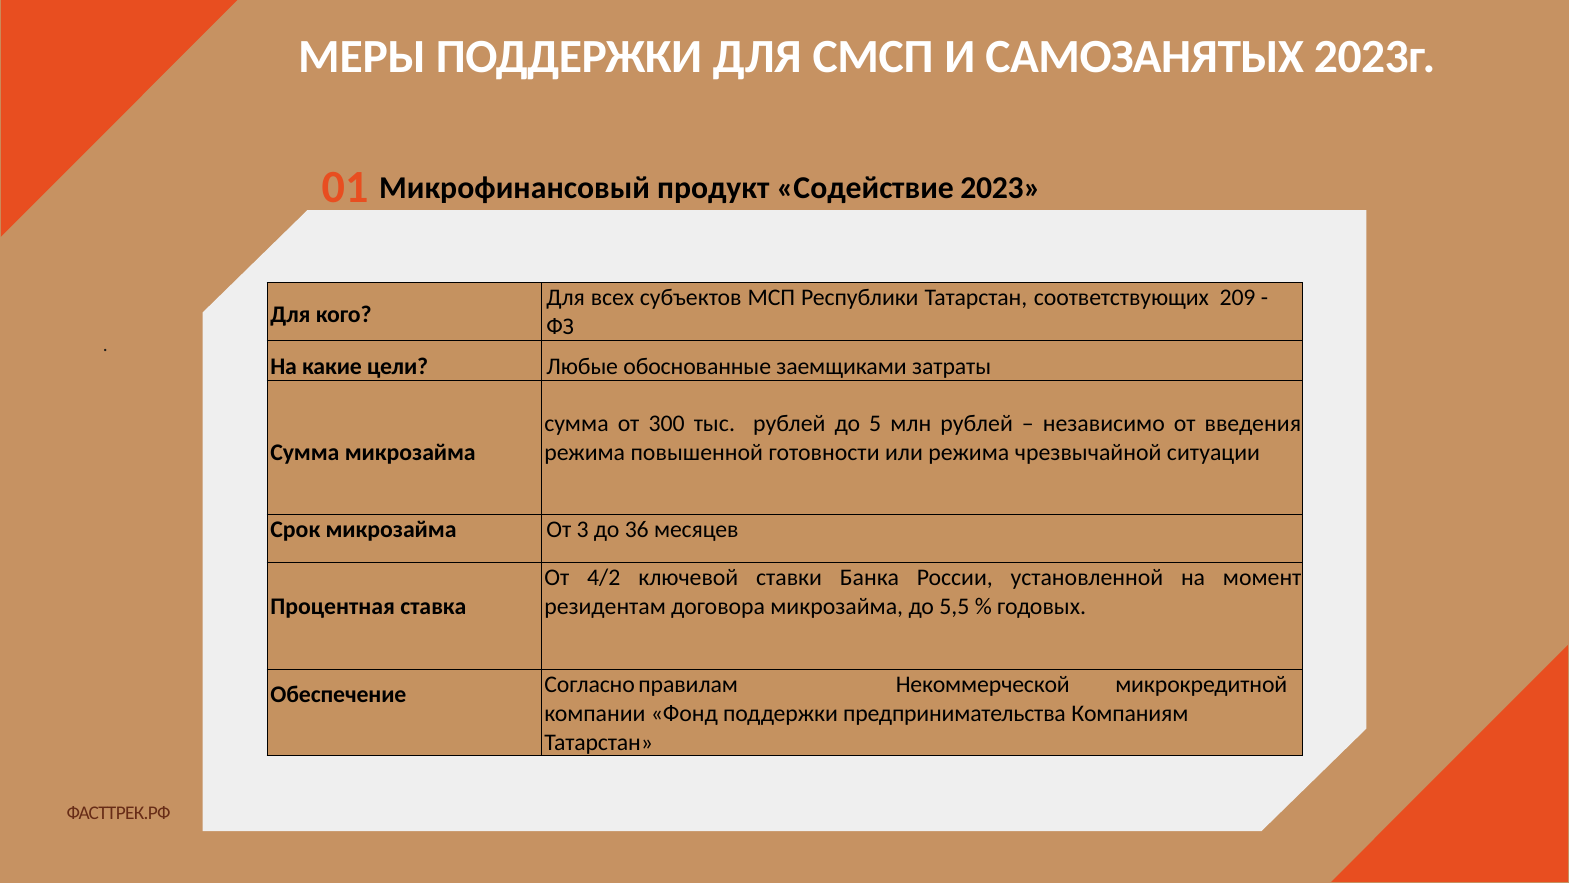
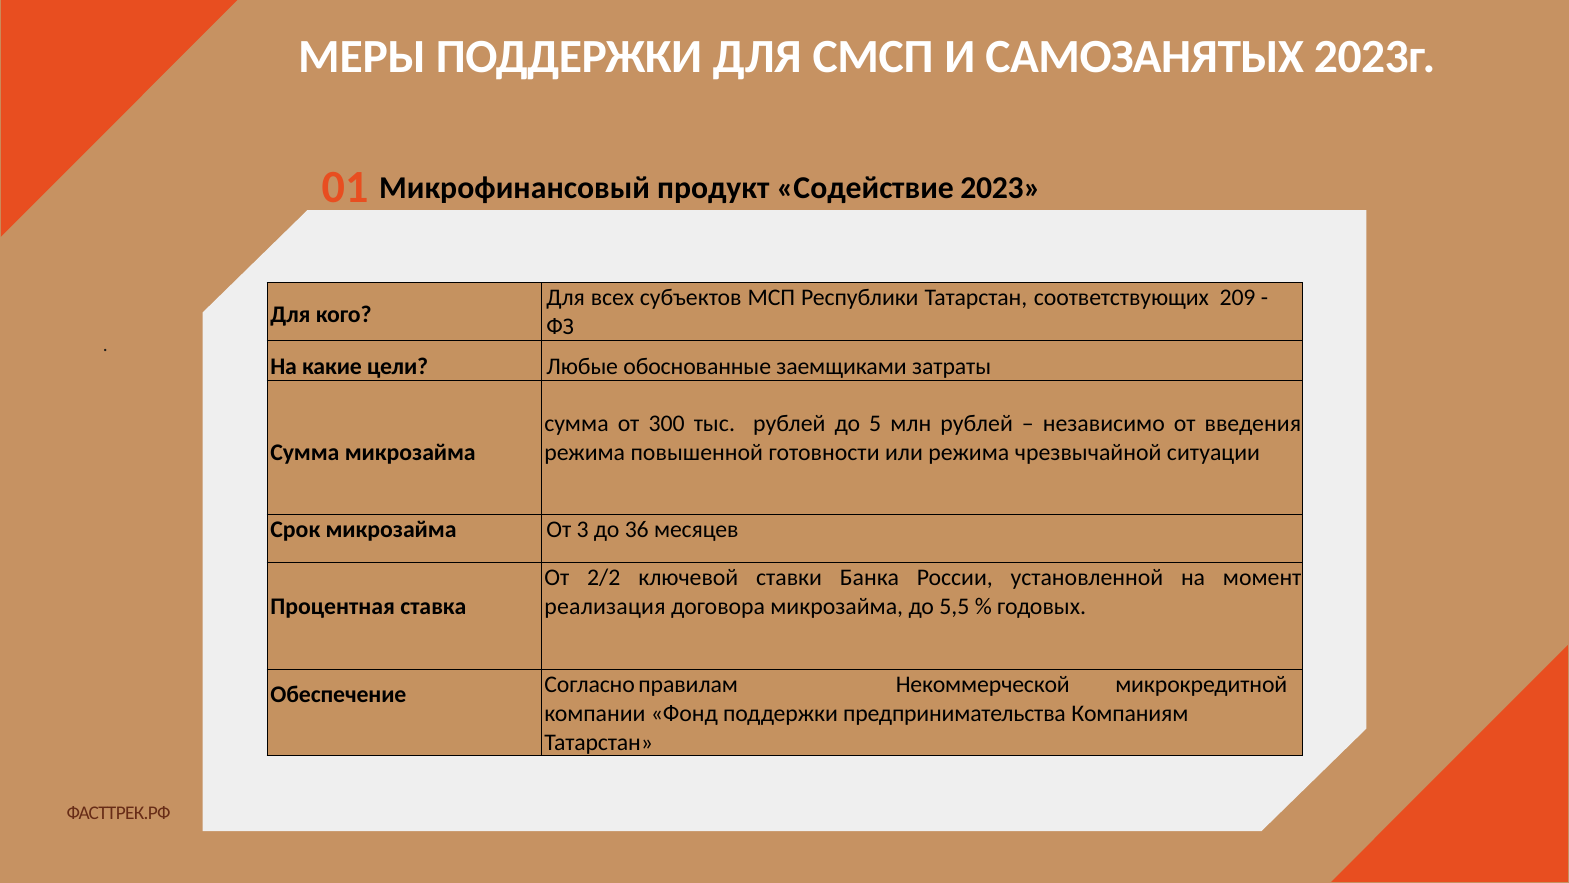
4/2: 4/2 -> 2/2 (604, 577)
резидентам: резидентам -> реализация (605, 606)
